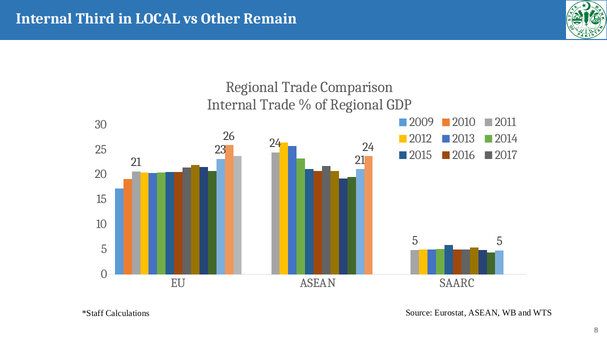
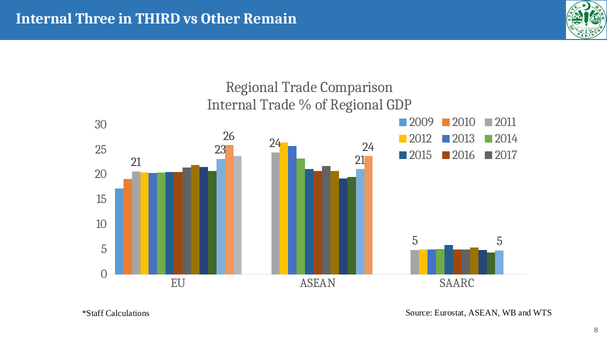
Third: Third -> Three (95, 19)
LOCAL: LOCAL -> THIRD (158, 19)
